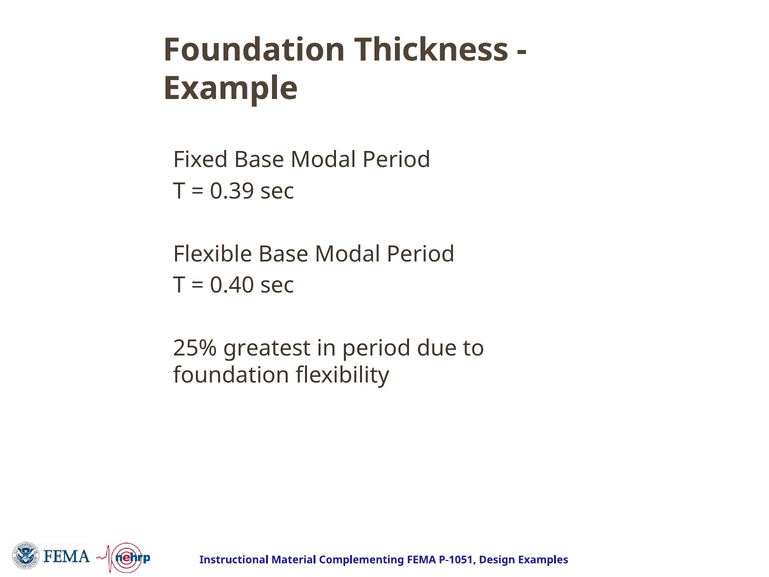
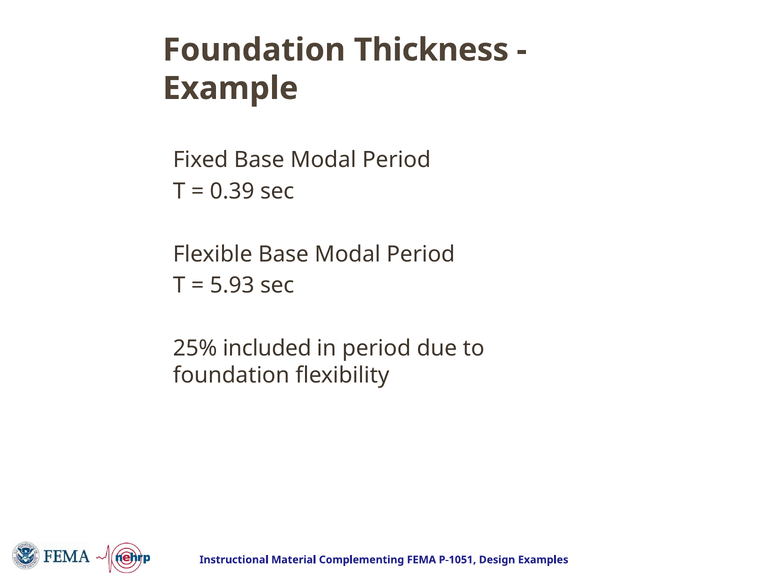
0.40: 0.40 -> 5.93 (232, 285)
greatest: greatest -> included (267, 348)
